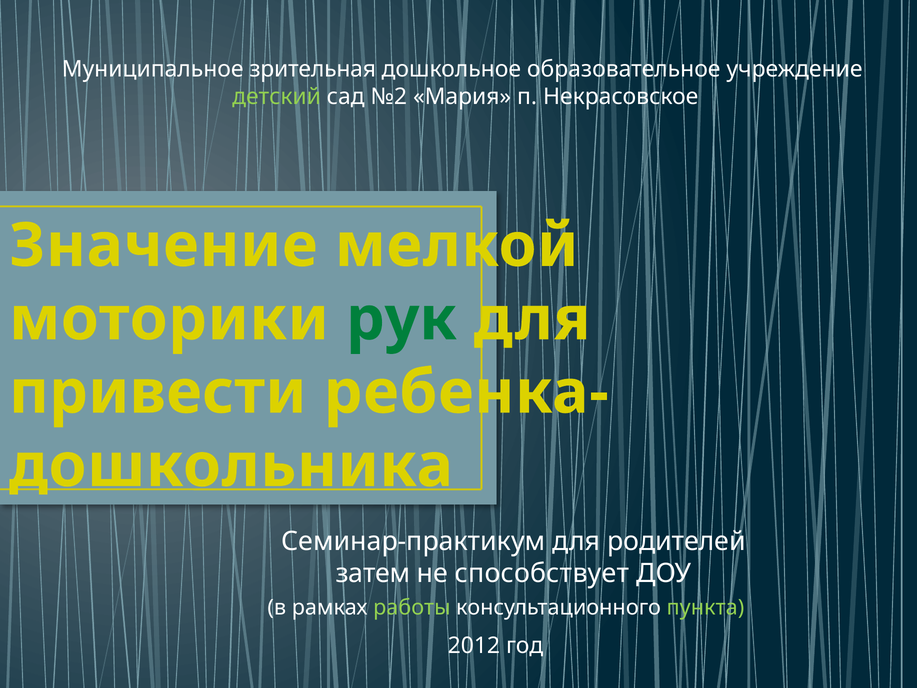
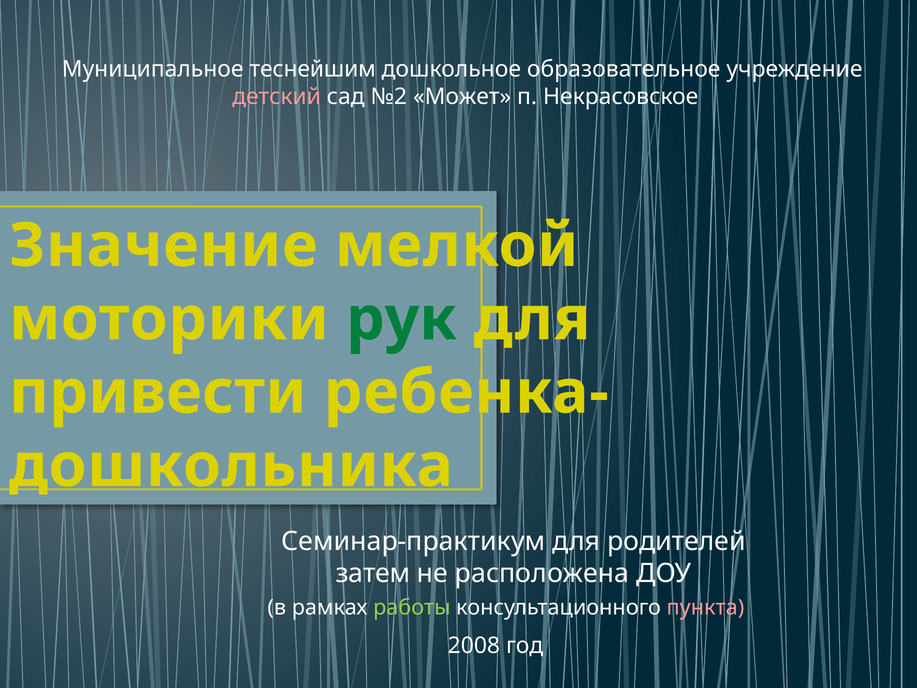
зрительная: зрительная -> теснейшим (313, 69)
детский colour: light green -> pink (277, 97)
Мария: Мария -> Может (462, 97)
способствует: способствует -> расположена (542, 573)
пункта colour: light green -> pink (705, 607)
2012: 2012 -> 2008 (474, 645)
